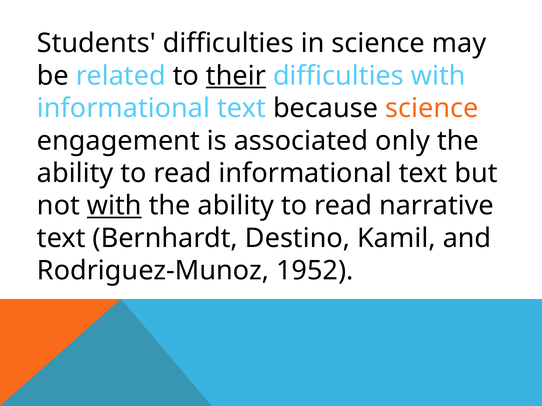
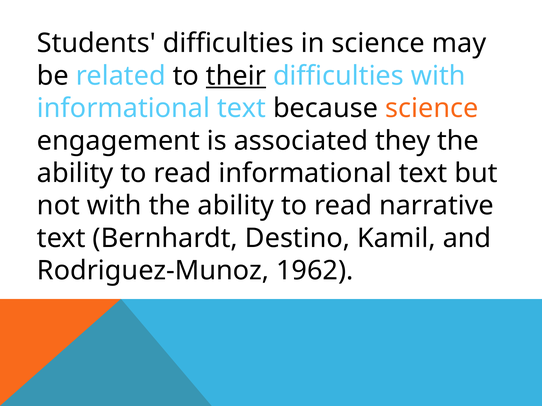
only: only -> they (403, 141)
with underline: present -> none (114, 206)
1952: 1952 -> 1962 (315, 271)
